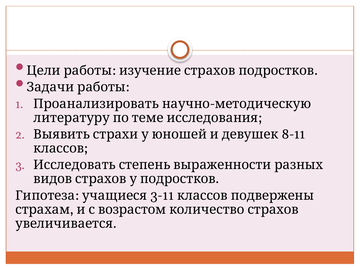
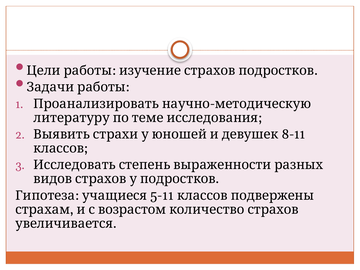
3-11: 3-11 -> 5-11 (162, 195)
